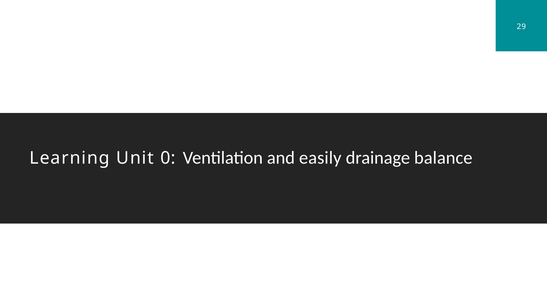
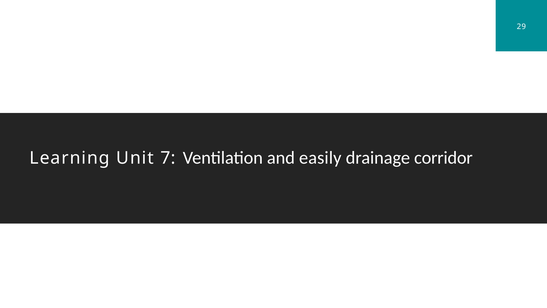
0: 0 -> 7 (168, 158)
balance: balance -> corridor (443, 158)
